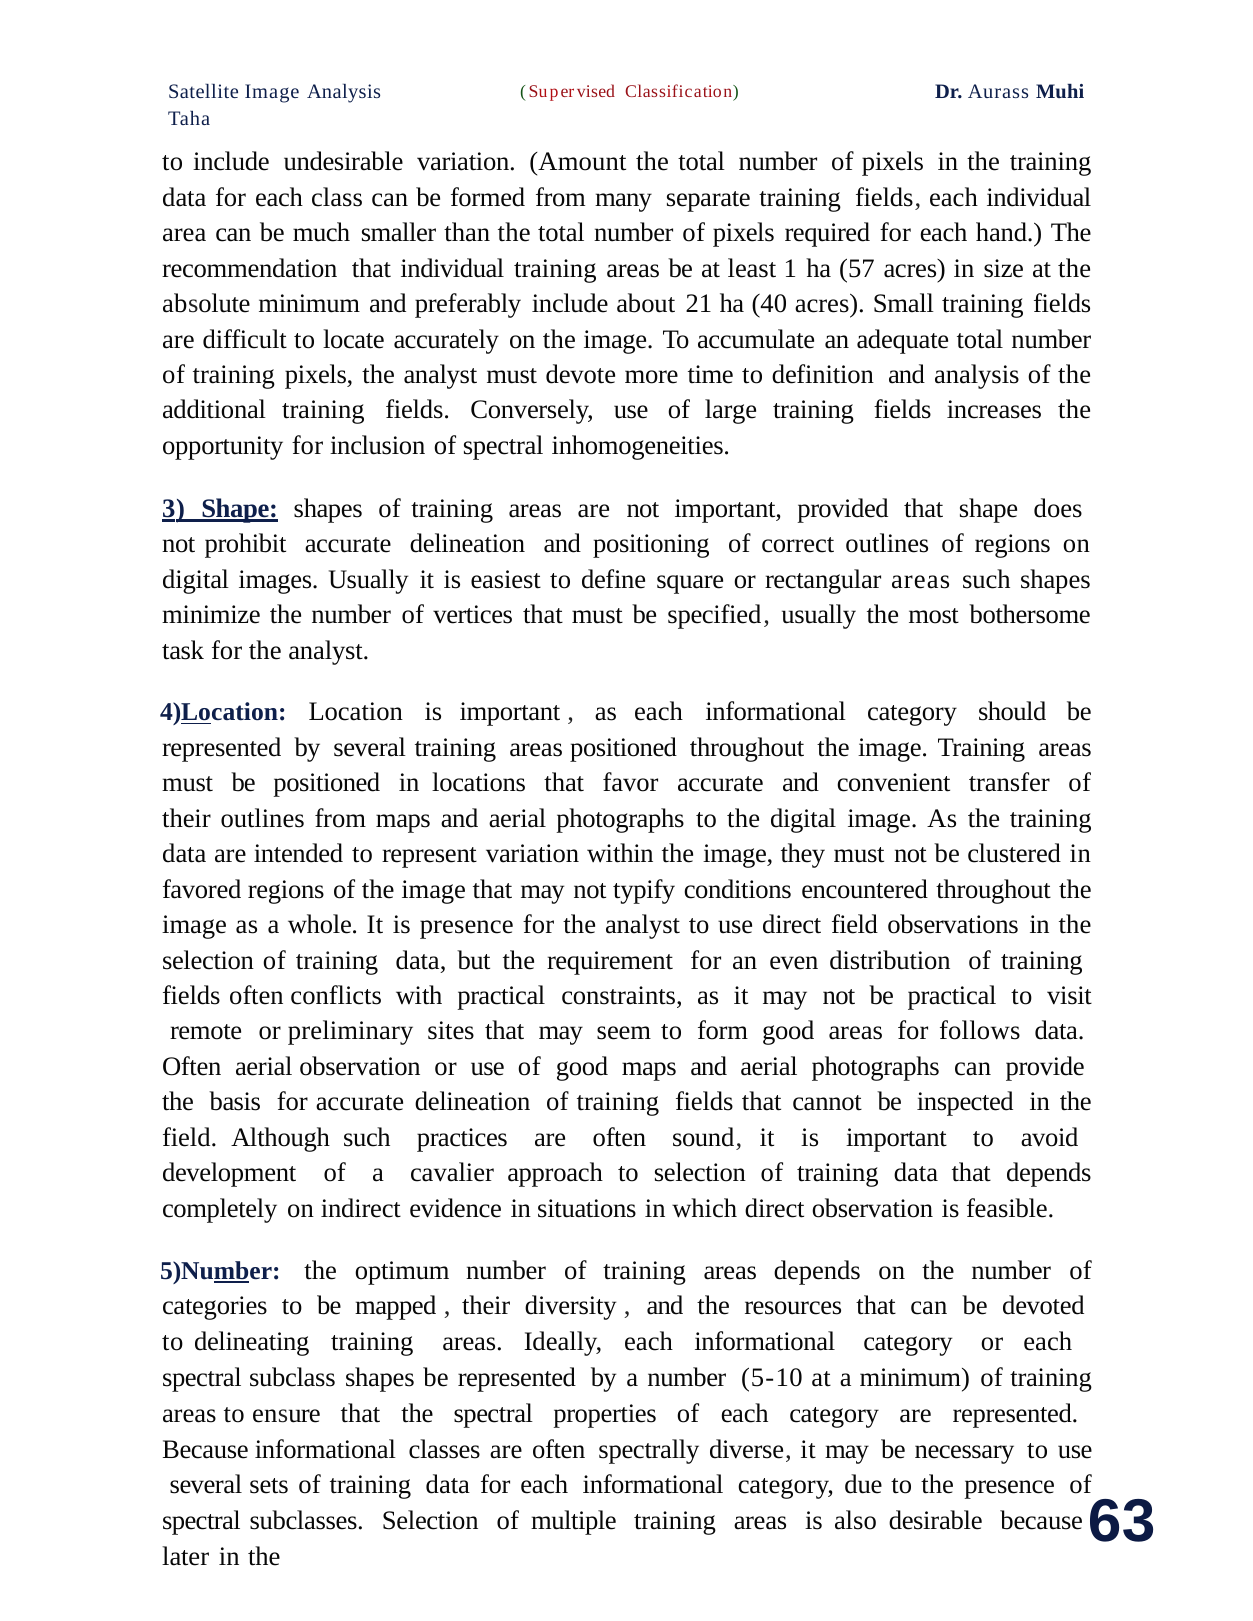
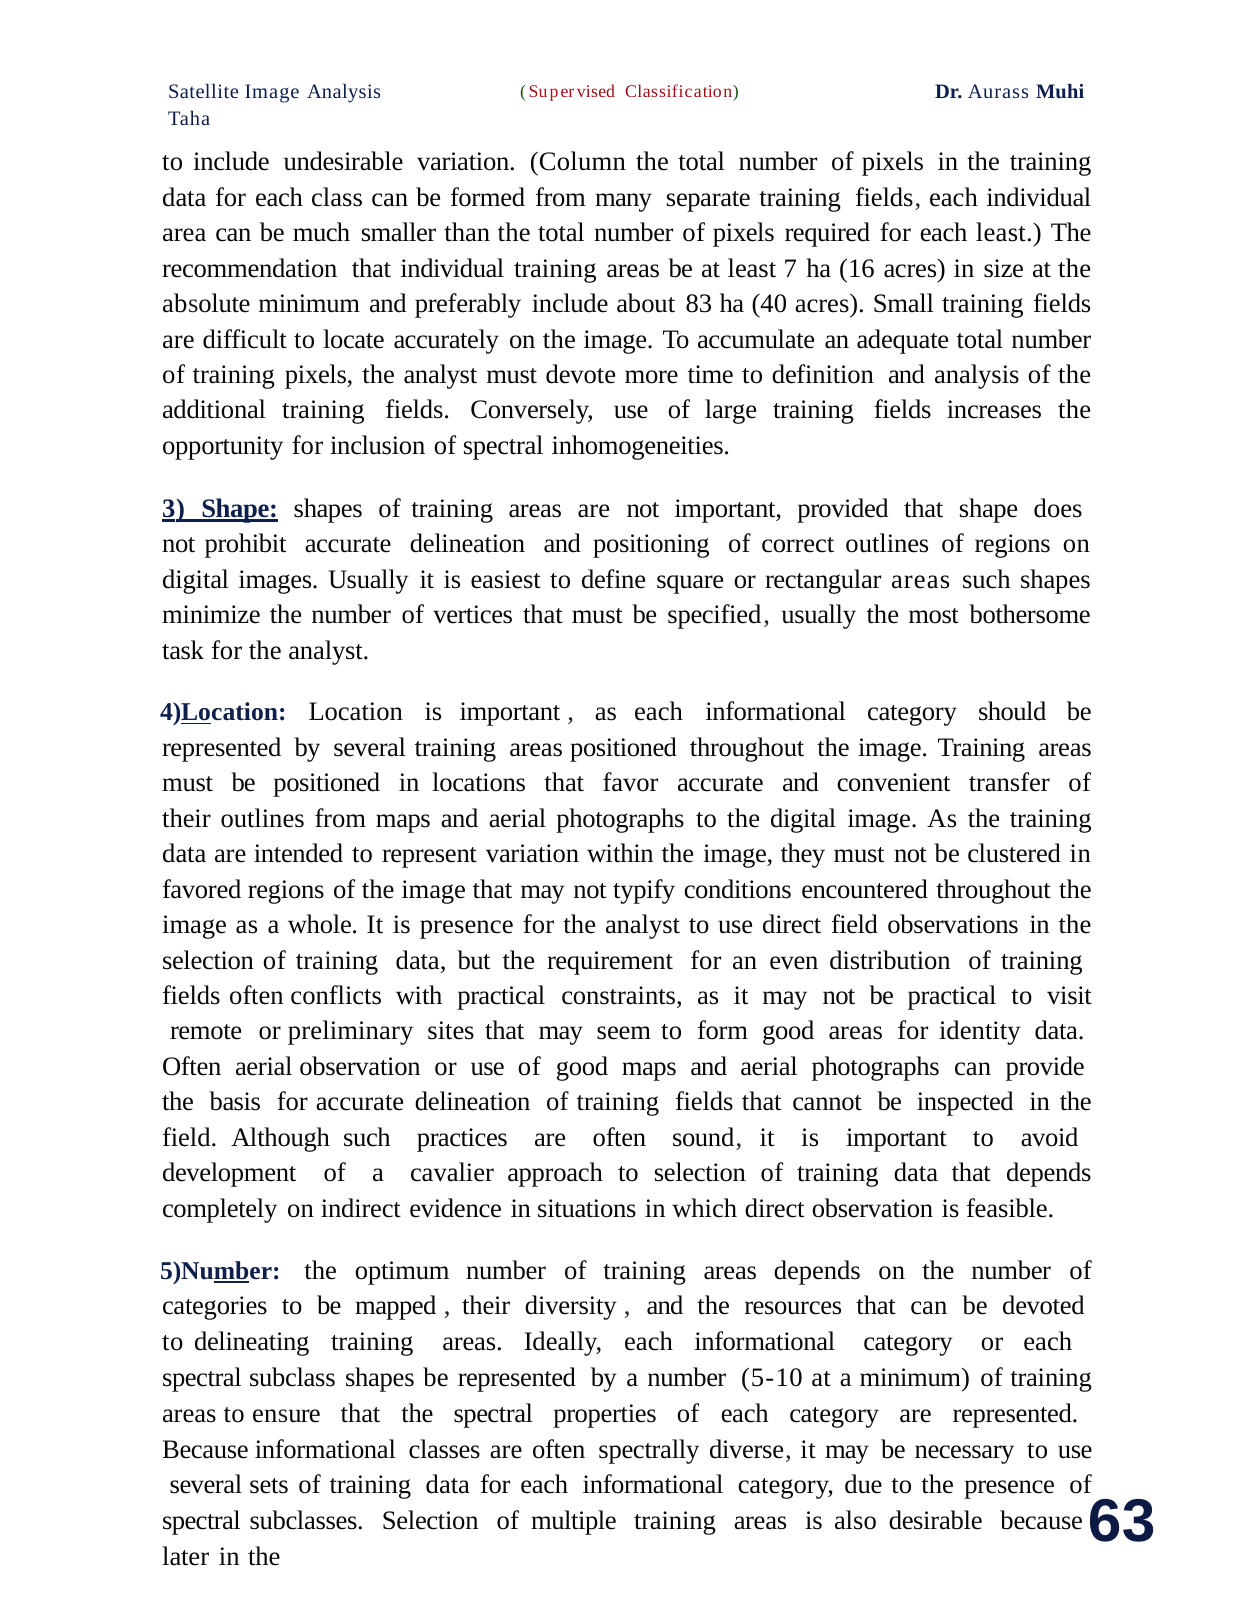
Amount: Amount -> Column (578, 162)
each hand: hand -> least (1009, 233)
1: 1 -> 7 (790, 268)
57: 57 -> 16 (857, 268)
21: 21 -> 83 (699, 304)
follows: follows -> identity (980, 1032)
